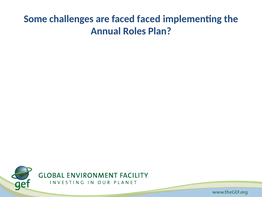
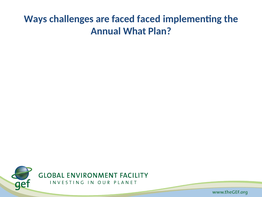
Some: Some -> Ways (35, 19)
Roles: Roles -> What (135, 31)
